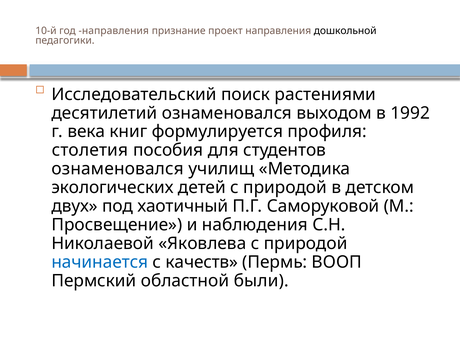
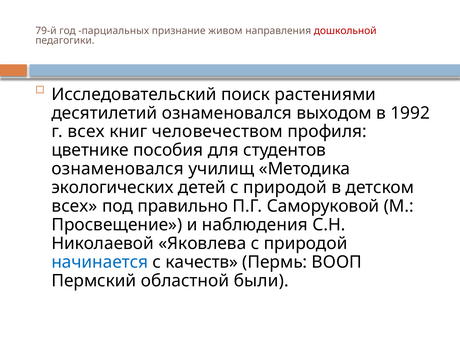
10‐й: 10‐й -> 79‐й (46, 31)
год направления: направления -> парциальных (114, 31)
проект: проект -> живом (225, 31)
дошкольной colour: black -> red (345, 31)
г века: века -> всех (86, 132)
формулируется: формулируется -> человечеством (217, 132)
столетия: столетия -> цветнике (90, 150)
двух: двух -> всех (74, 206)
хаотичный: хаотичный -> правильно (183, 206)
